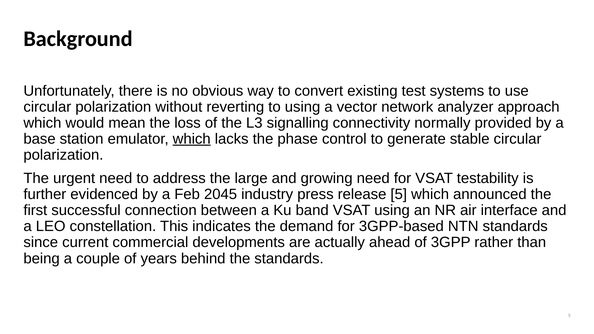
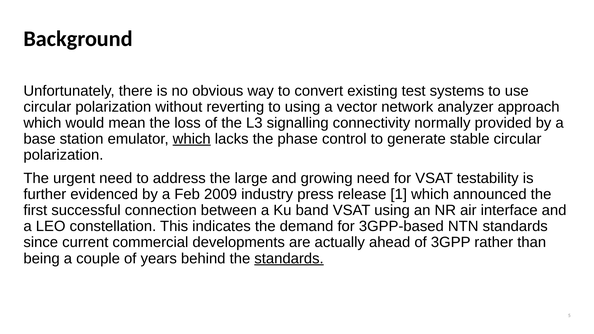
2045: 2045 -> 2009 (221, 194)
release 5: 5 -> 1 (399, 194)
standards underline: none -> present (289, 258)
